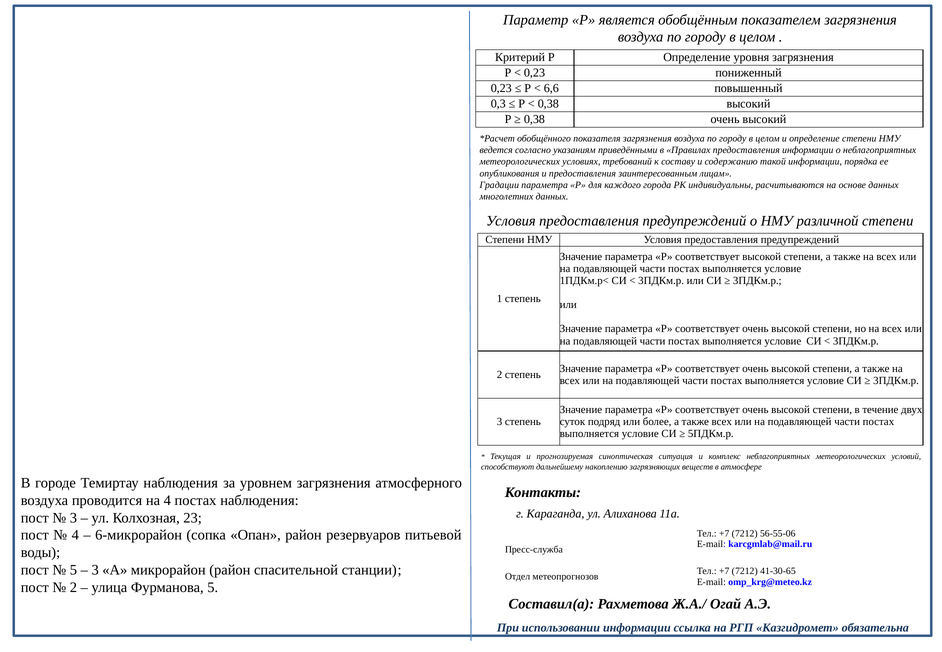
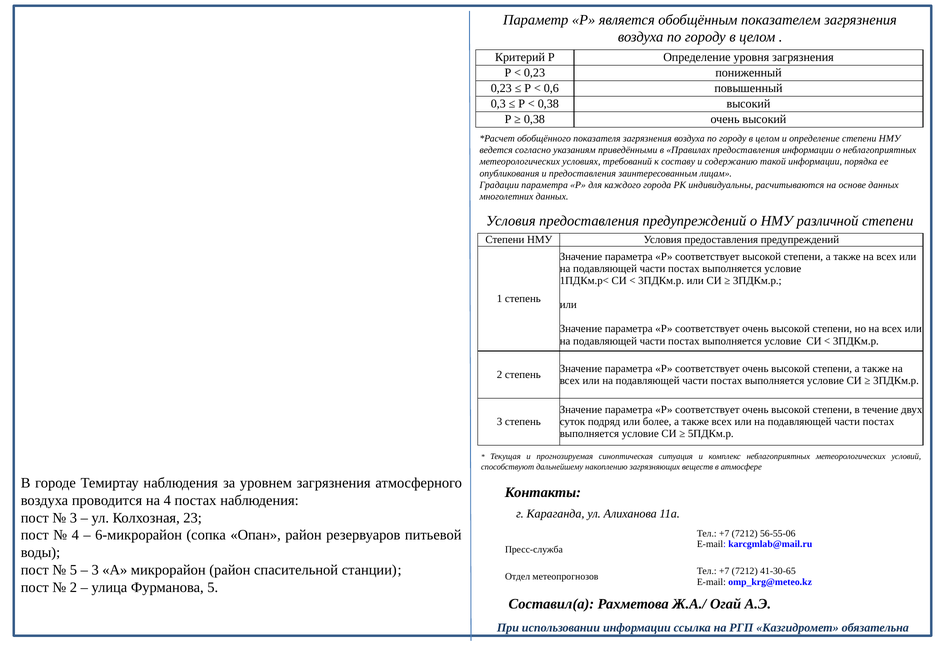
6,6: 6,6 -> 0,6 (551, 88)
